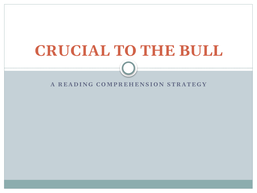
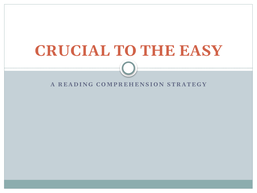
BULL: BULL -> EASY (201, 51)
